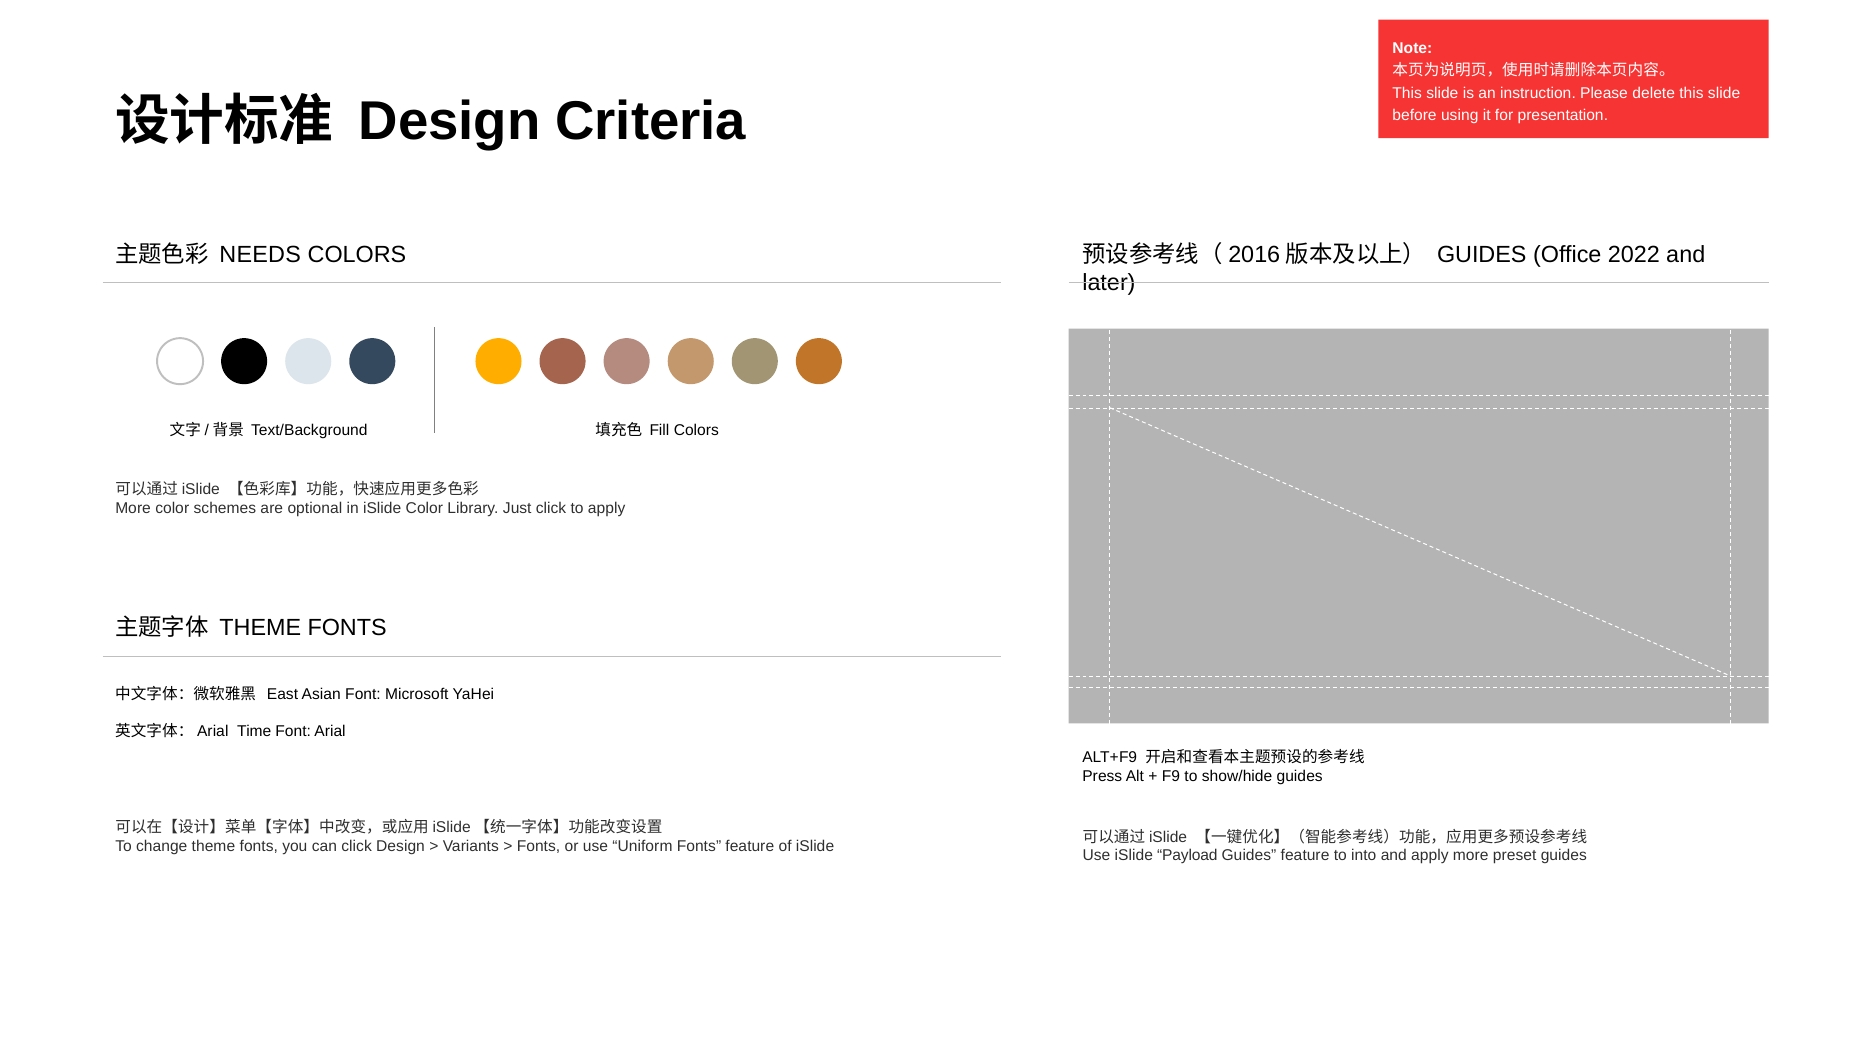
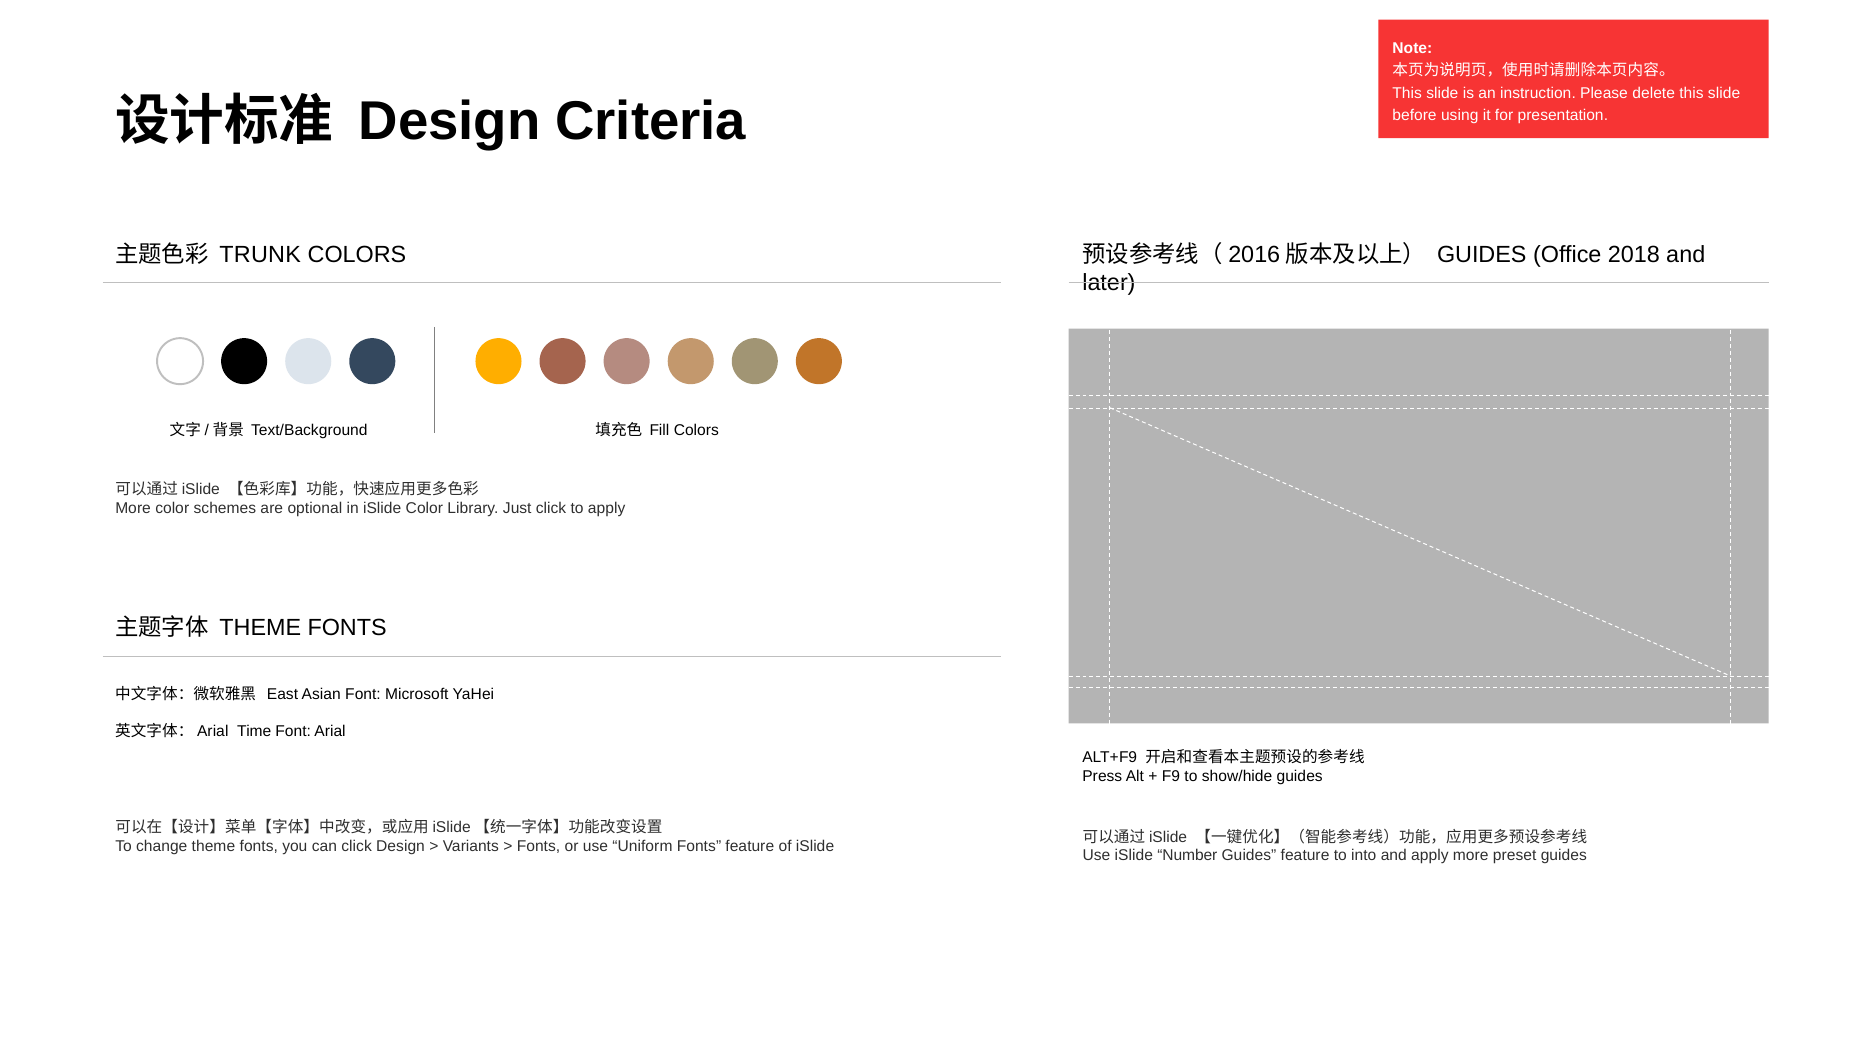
2022: 2022 -> 2018 (1634, 255)
NEEDS: NEEDS -> TRUNK (260, 255)
Payload: Payload -> Number (1187, 856)
